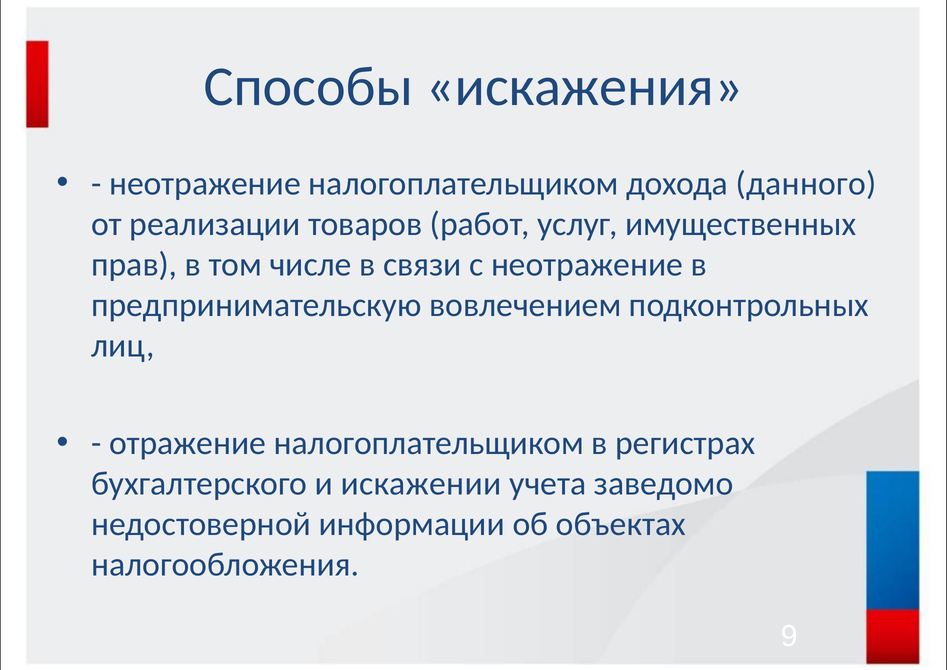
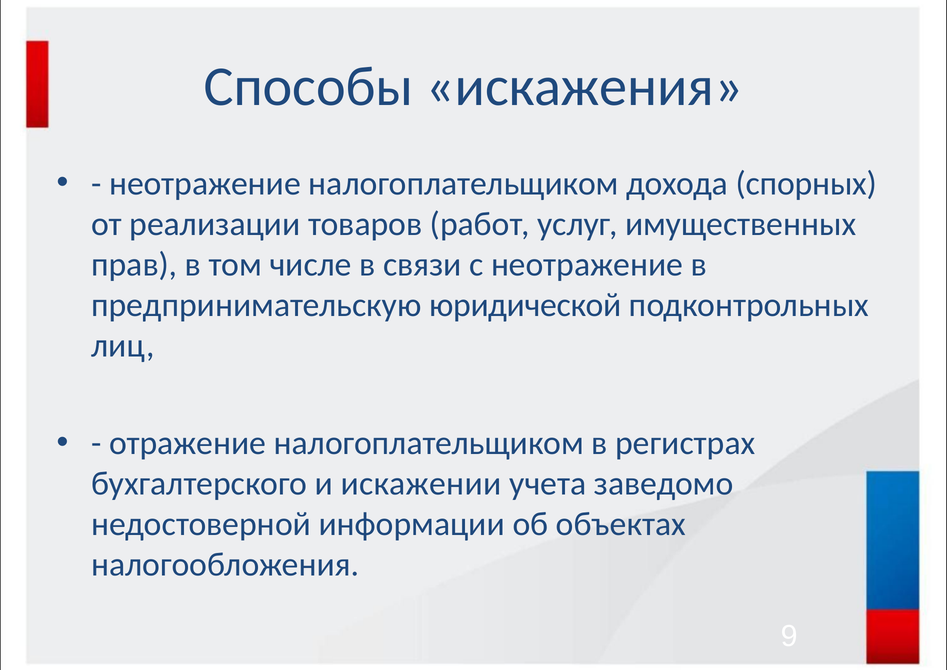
данного: данного -> спорных (806, 183)
вовлечением: вовлечением -> юридической (525, 305)
